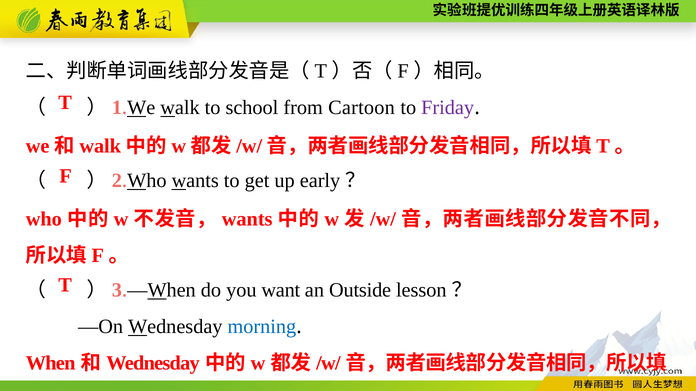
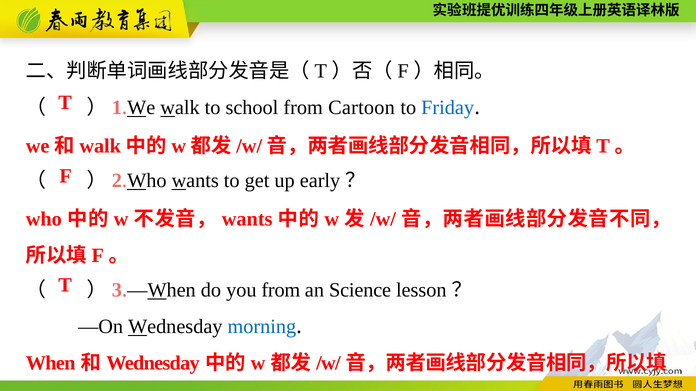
Friday colour: purple -> blue (448, 108)
you want: want -> from (281, 290)
Outside: Outside -> Science (360, 290)
